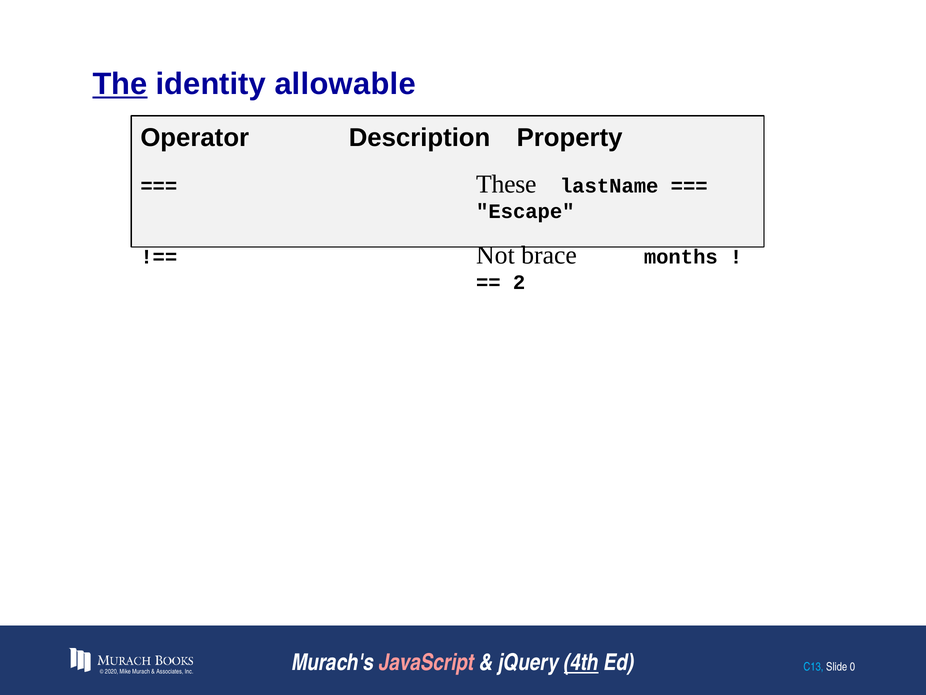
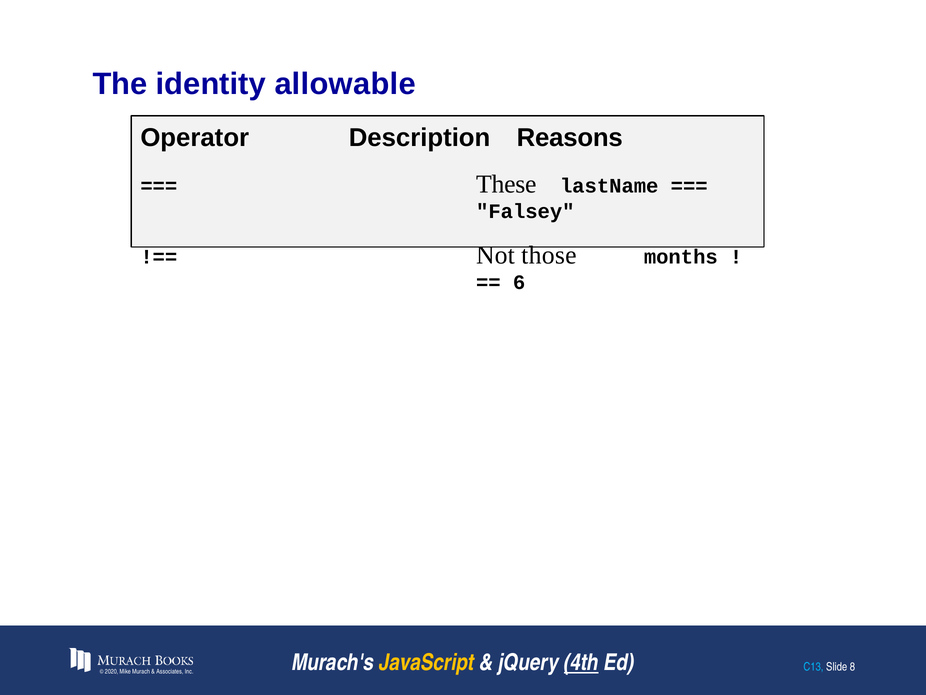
The underline: present -> none (120, 84)
Property: Property -> Reasons (570, 138)
Escape: Escape -> Falsey (525, 211)
brace: brace -> those (549, 255)
2: 2 -> 6 (519, 282)
JavaScript colour: pink -> yellow (427, 662)
0: 0 -> 8 (852, 666)
